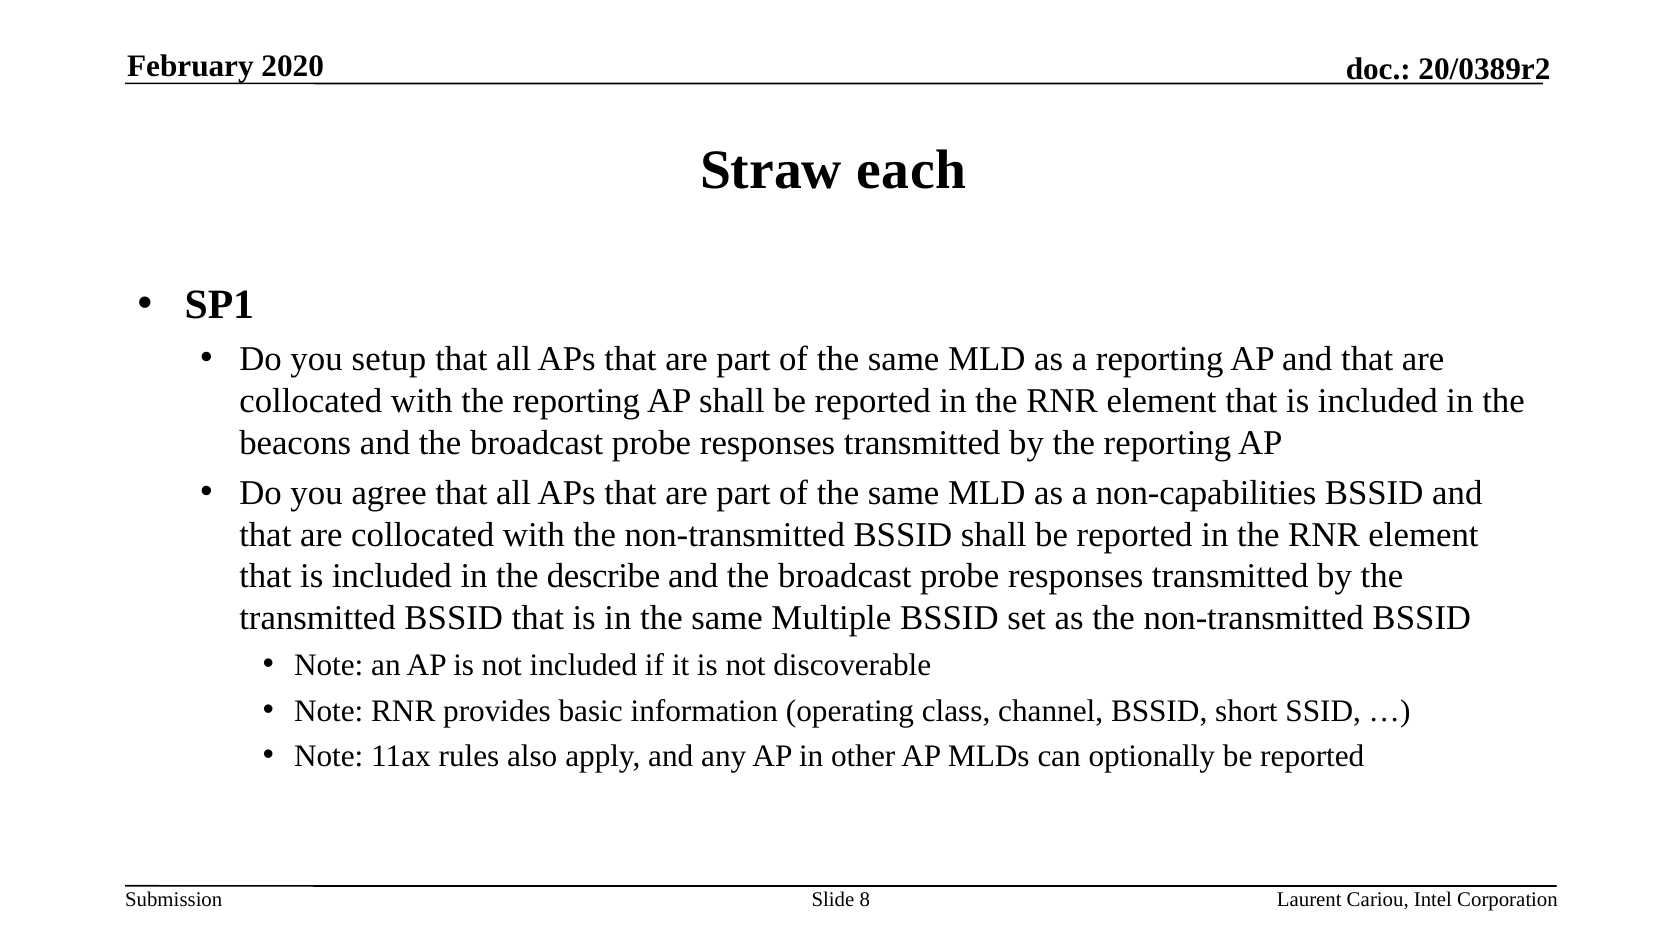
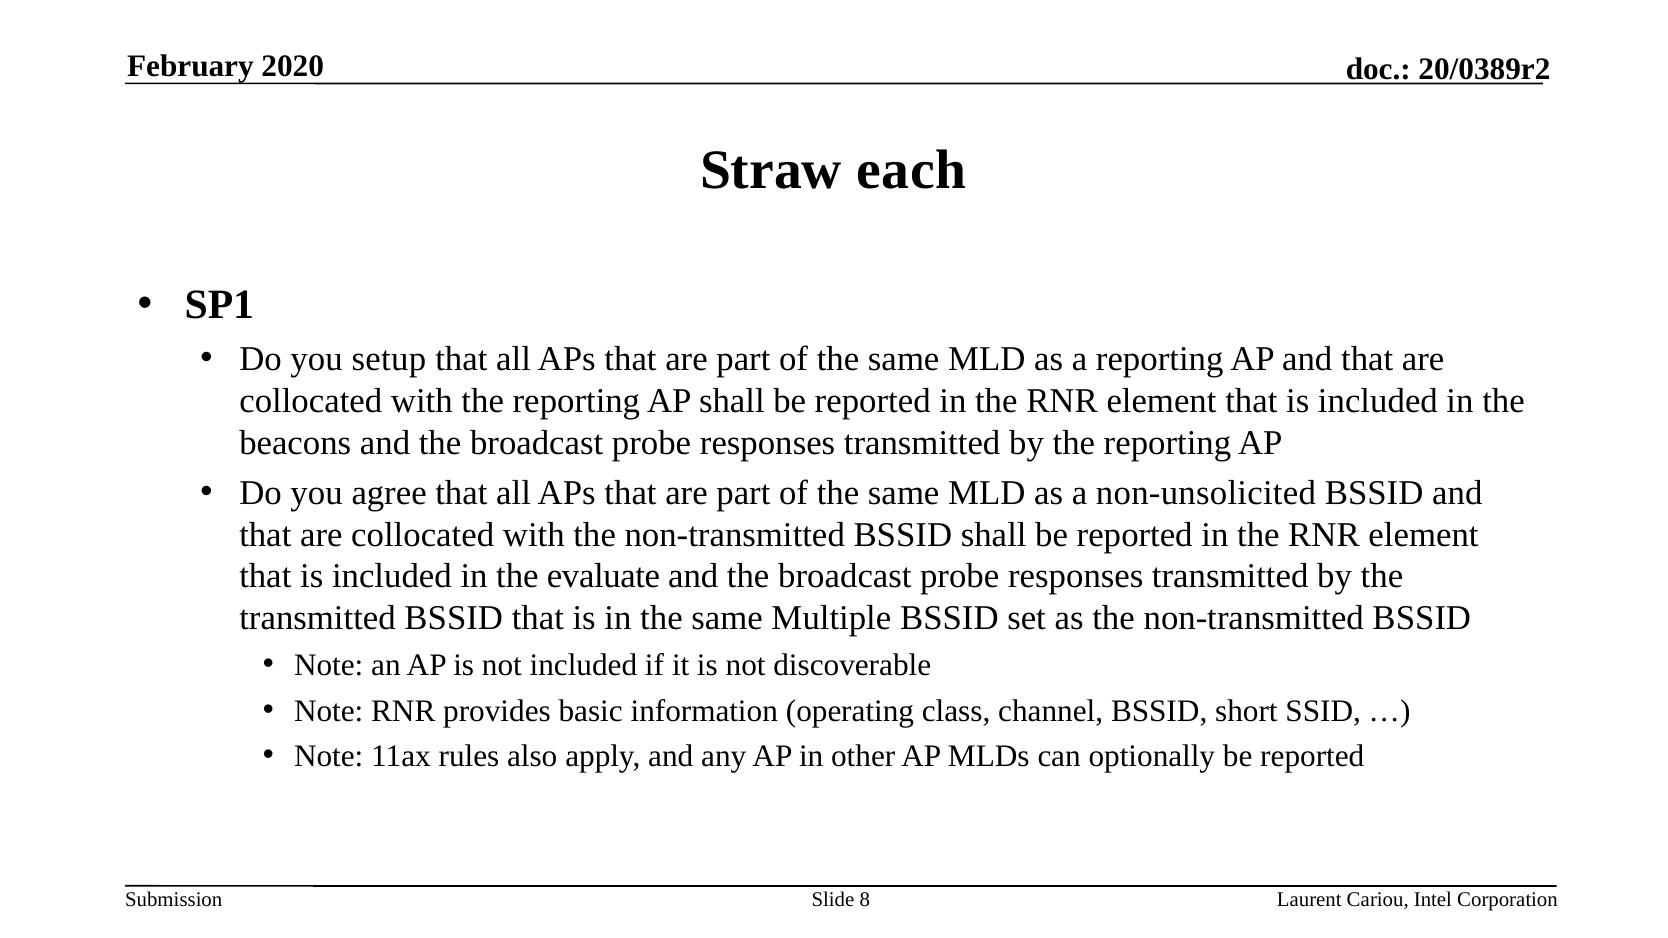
non-capabilities: non-capabilities -> non-unsolicited (1206, 493)
describe: describe -> evaluate (604, 577)
